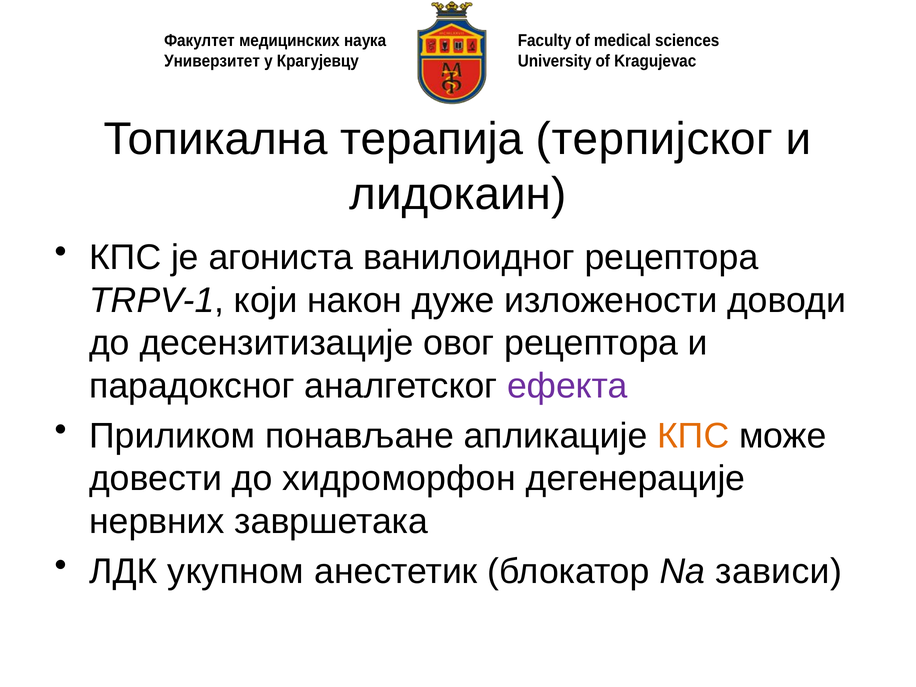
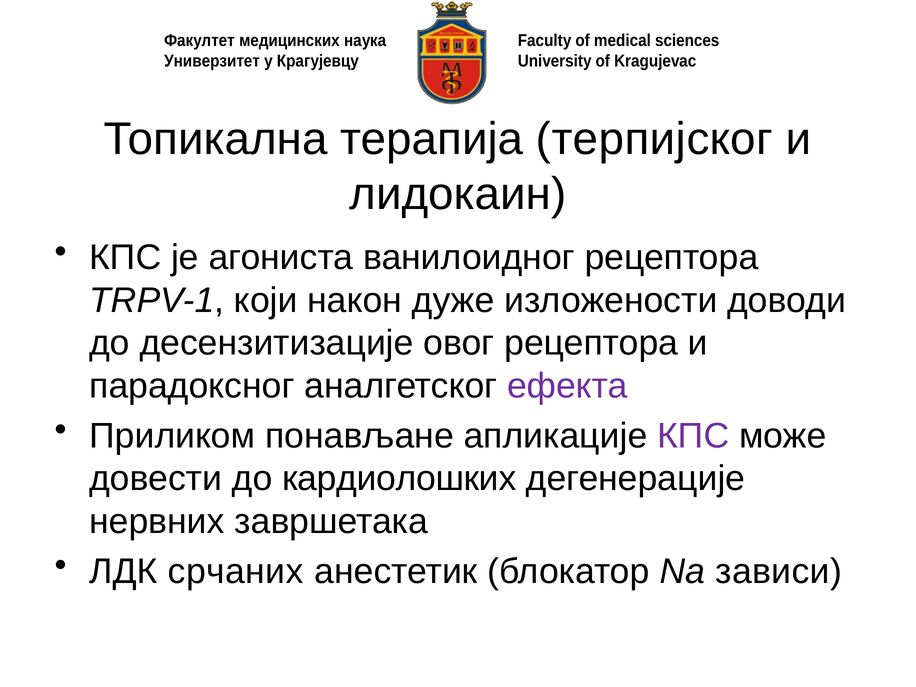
КПС colour: orange -> purple (693, 436)
хидроморфон: хидроморфон -> кардиолошких (399, 479)
укупном: укупном -> срчаних (236, 571)
